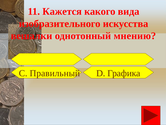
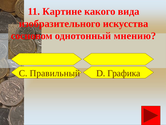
Кажется: Кажется -> Картине (62, 11)
вешалки: вешалки -> сосновом (32, 36)
